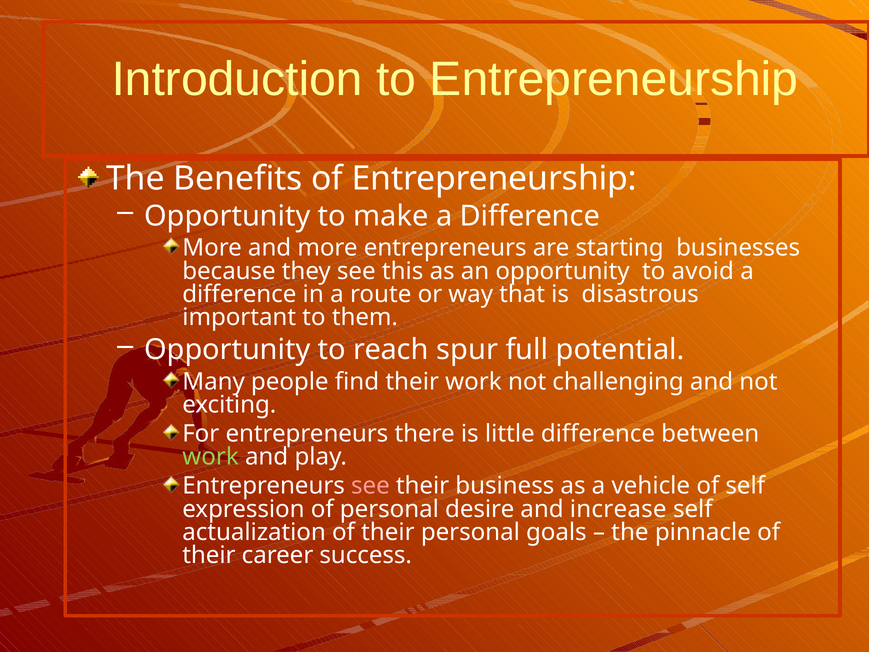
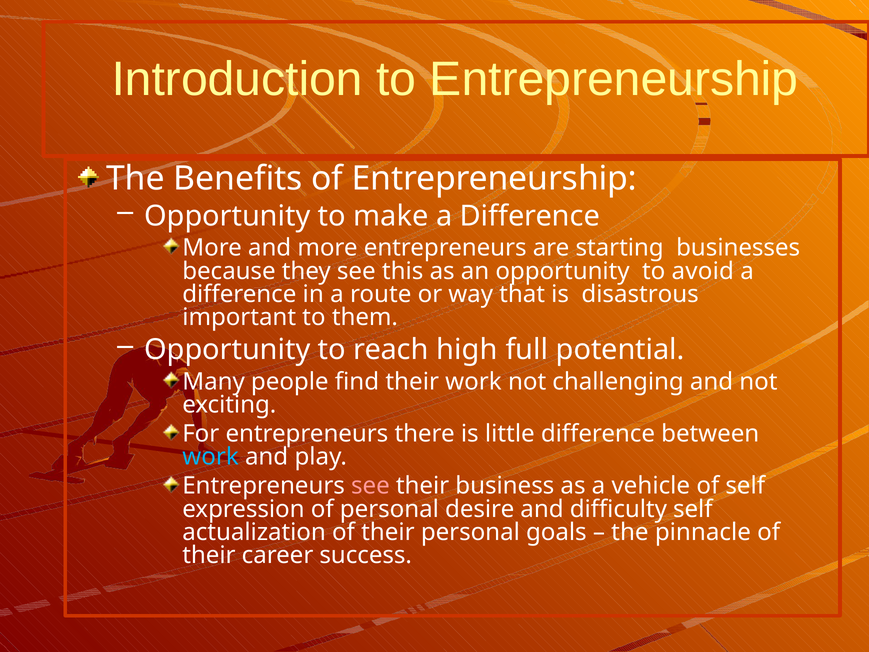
spur: spur -> high (467, 350)
work colour: light green -> light blue (211, 457)
increase: increase -> difficulty (618, 509)
